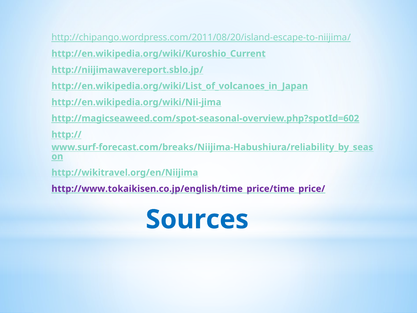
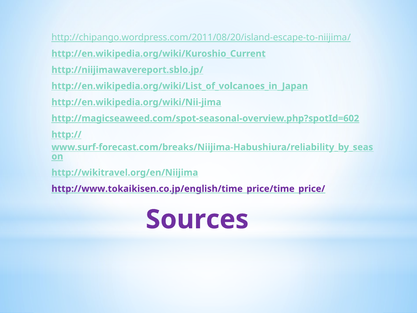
Sources colour: blue -> purple (197, 219)
